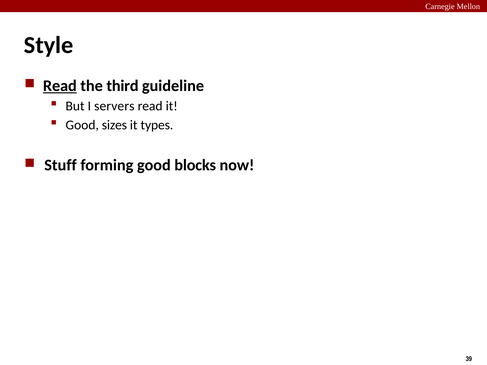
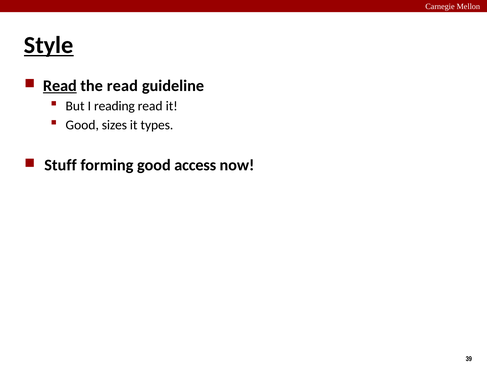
Style underline: none -> present (49, 45)
the third: third -> read (122, 86)
servers: servers -> reading (114, 106)
blocks: blocks -> access (195, 165)
